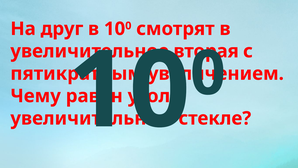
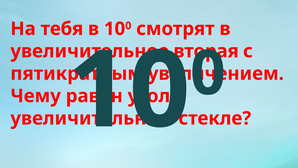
друг: друг -> тебя (62, 29)
